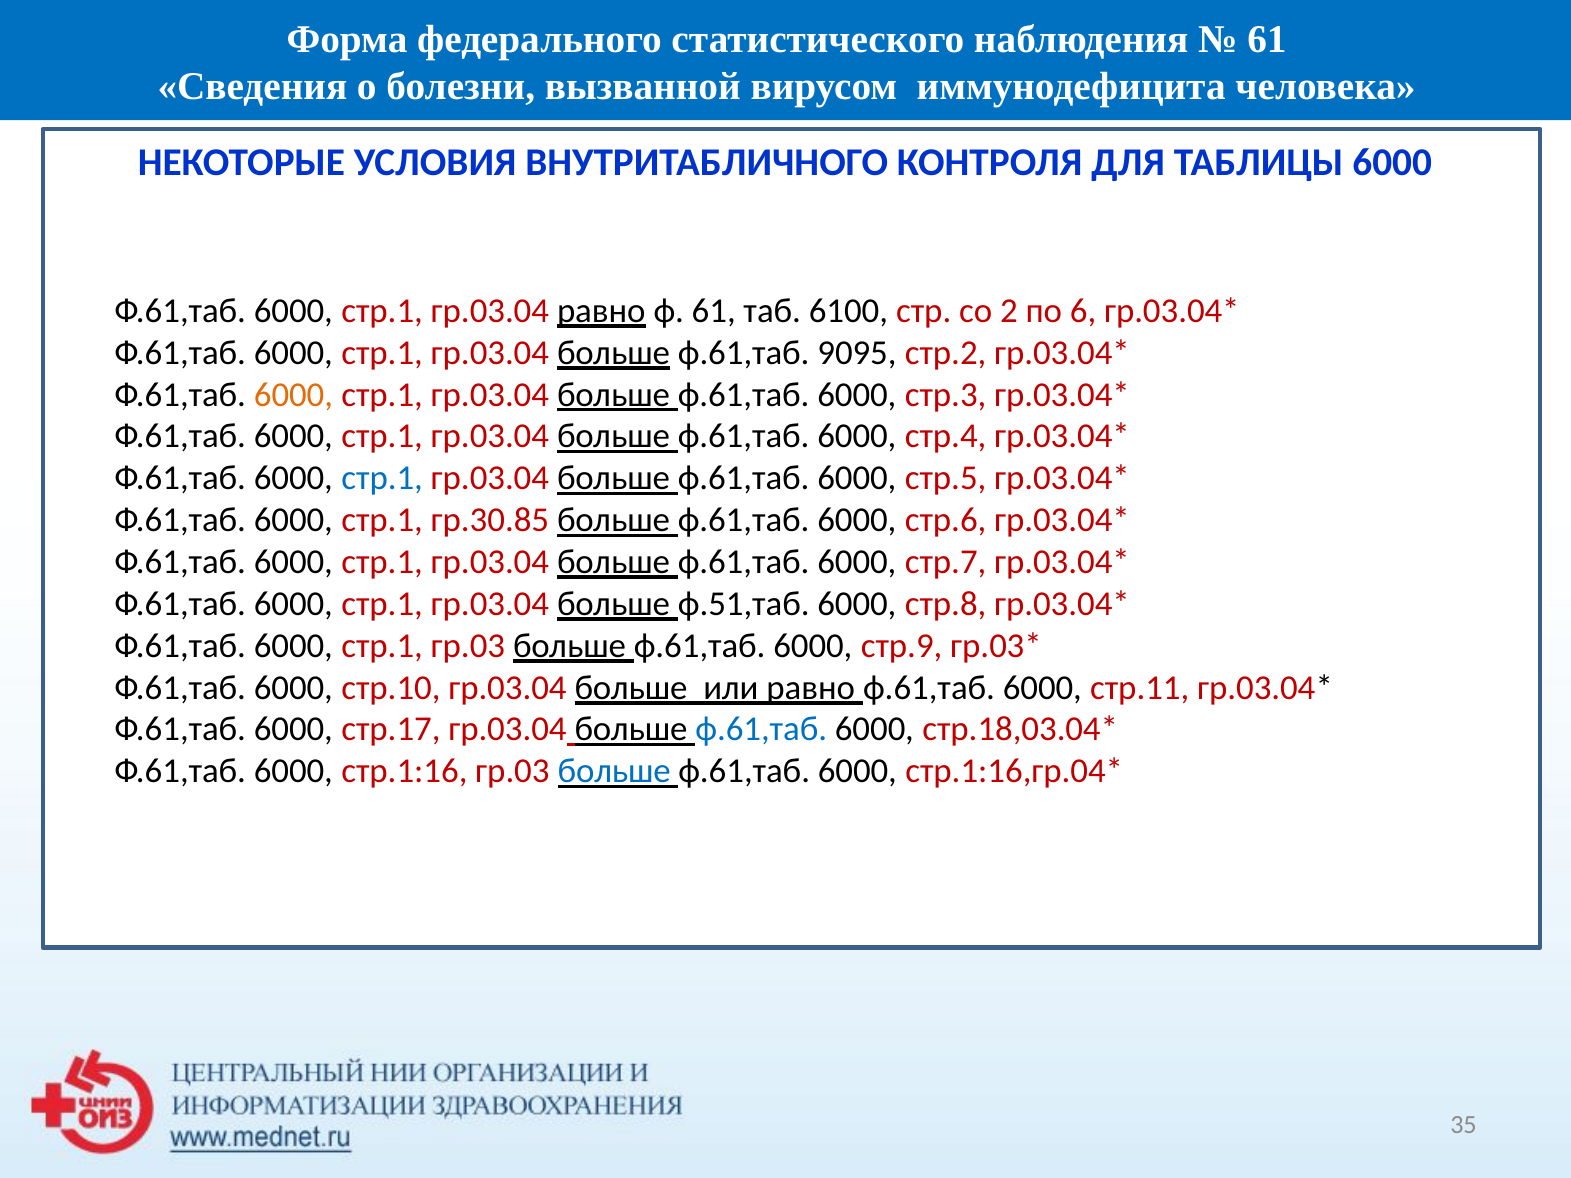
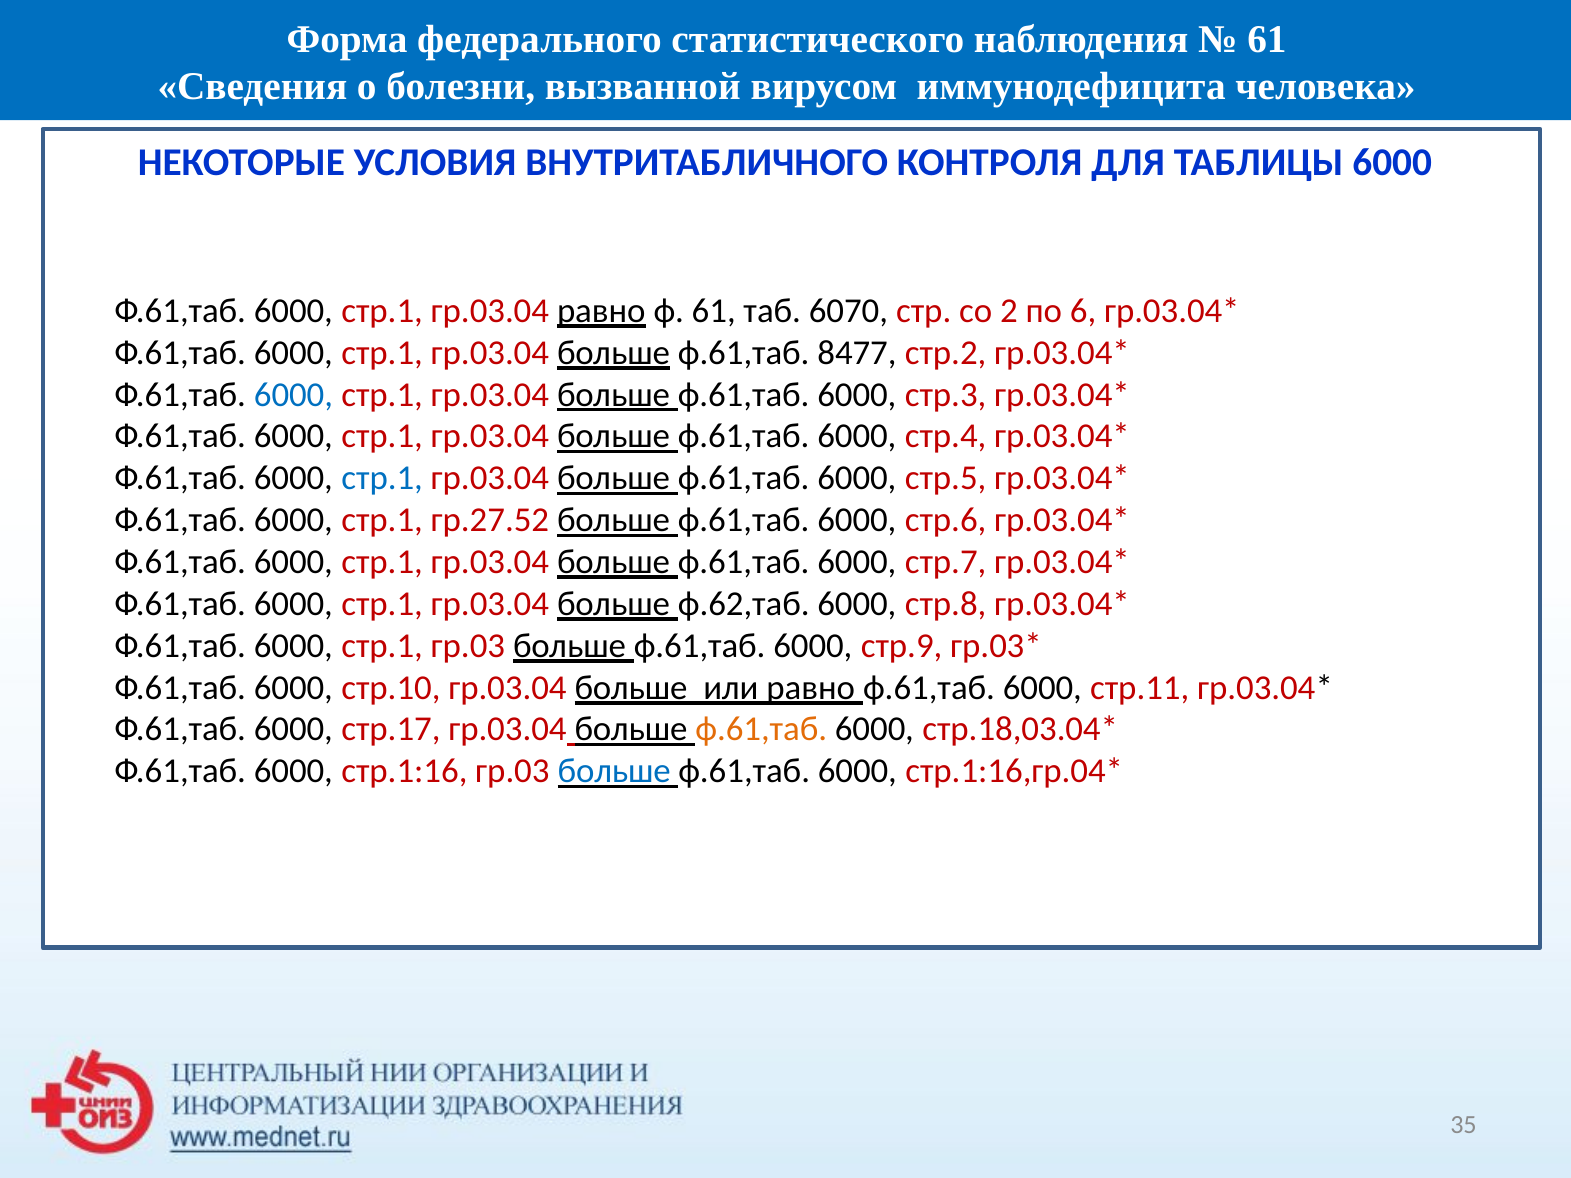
6100: 6100 -> 6070 (848, 311)
9095: 9095 -> 8477 (857, 353)
6000 colour: orange -> blue (293, 395)
гр.30.85: гр.30.85 -> гр.27.52 (490, 520)
ф.51,таб: ф.51,таб -> ф.62,таб (744, 604)
ф.61,таб colour: blue -> orange (761, 730)
